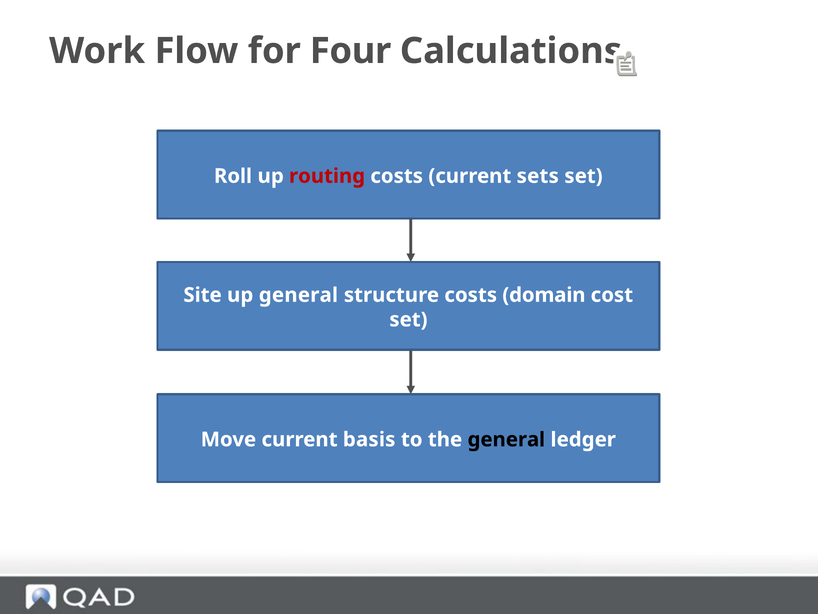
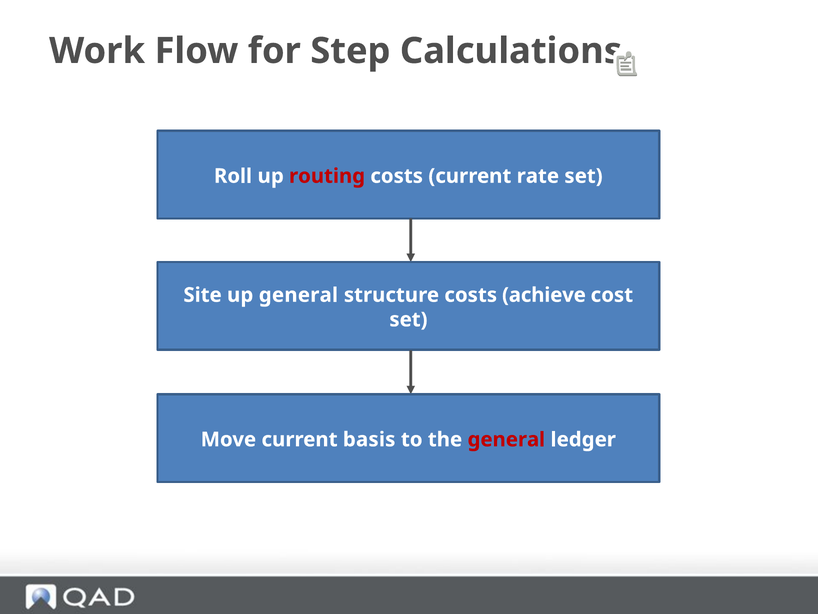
Four: Four -> Step (350, 51)
sets: sets -> rate (538, 176)
domain: domain -> achieve (544, 295)
general colour: black -> red (506, 439)
